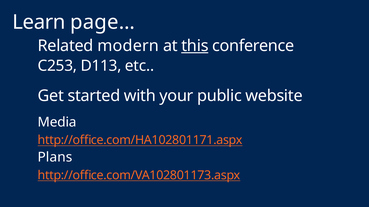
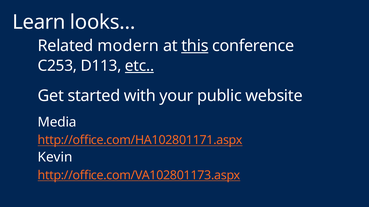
page…: page… -> looks… (103, 22)
etc underline: none -> present (139, 66)
Plans: Plans -> Kevin (55, 158)
